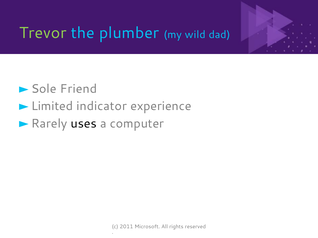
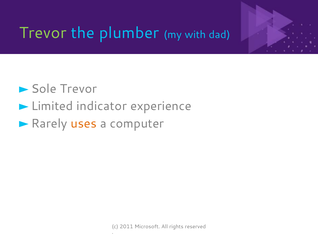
wild: wild -> with (195, 35)
Friend: Friend -> Trevor (78, 89)
uses colour: black -> orange (84, 124)
